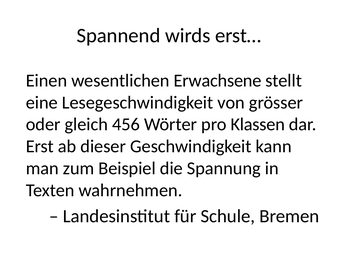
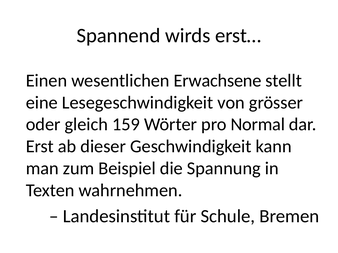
456: 456 -> 159 (126, 125)
Klassen: Klassen -> Normal (258, 125)
